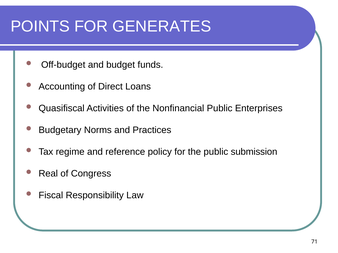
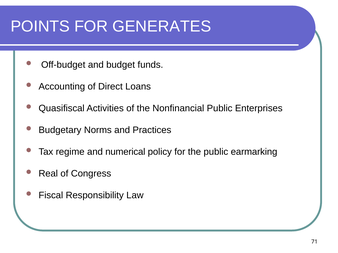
reference: reference -> numerical (125, 152)
submission: submission -> earmarking (254, 152)
